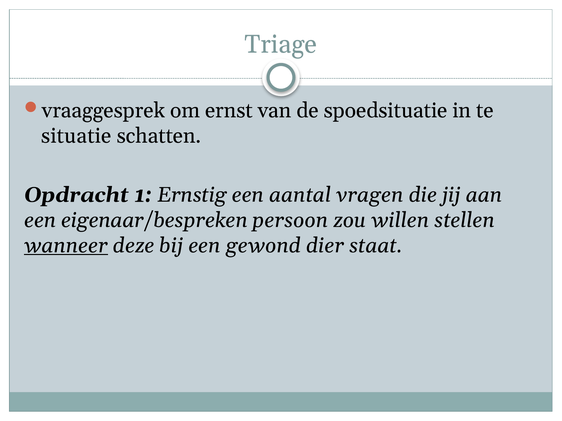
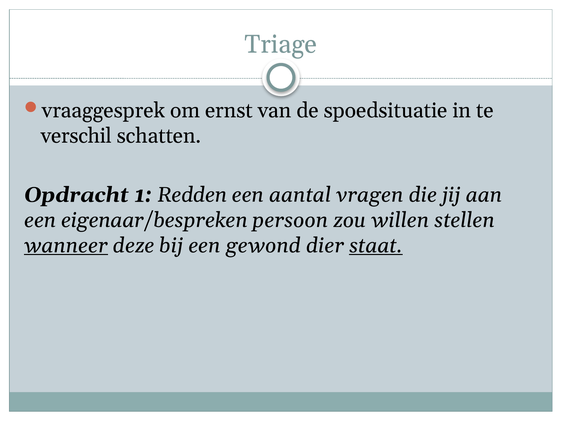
situatie: situatie -> verschil (76, 136)
Ernstig: Ernstig -> Redden (192, 195)
staat underline: none -> present (376, 246)
